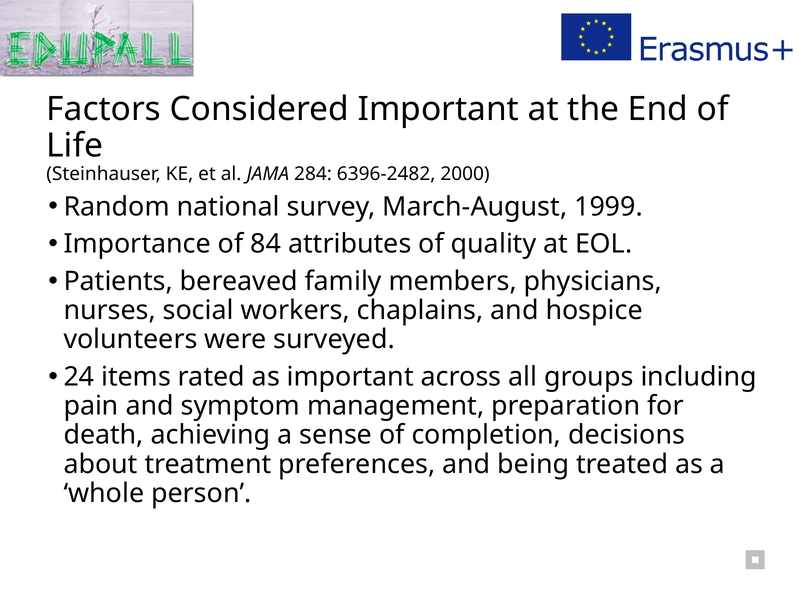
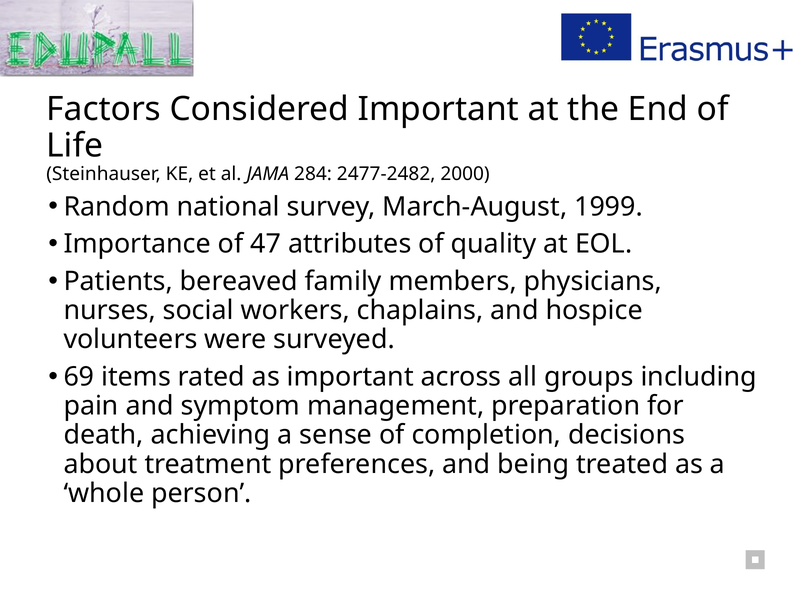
6396-2482: 6396-2482 -> 2477-2482 (386, 174)
84: 84 -> 47 (266, 244)
24: 24 -> 69 (79, 377)
